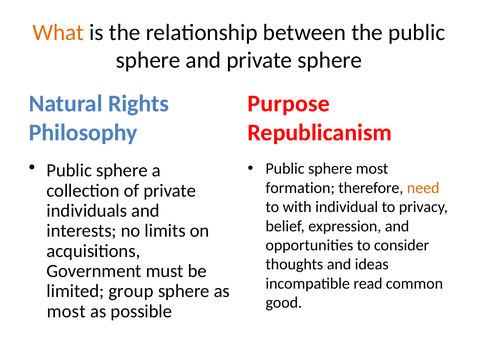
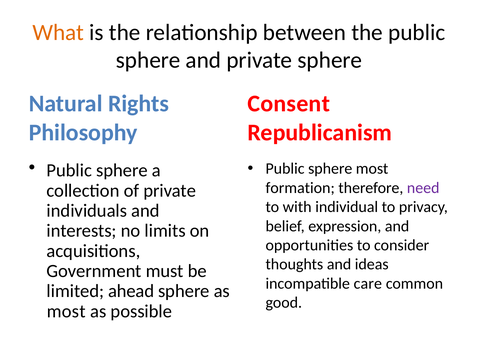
Purpose: Purpose -> Consent (289, 104)
need colour: orange -> purple (423, 188)
read: read -> care (368, 283)
group: group -> ahead (131, 291)
